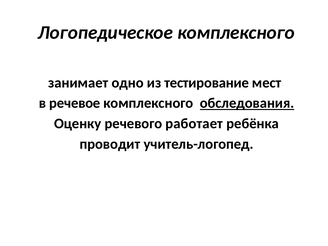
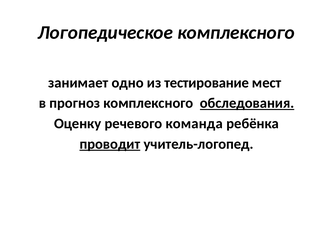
речевое: речевое -> прогноз (75, 103)
работает: работает -> команда (194, 124)
проводит underline: none -> present (110, 144)
